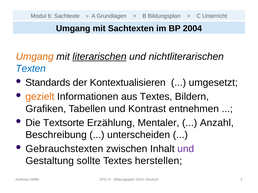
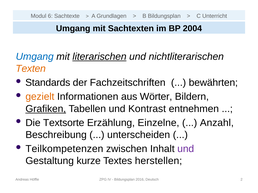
Umgang colour: orange -> blue (35, 57)
Texten colour: blue -> orange (31, 69)
Kontextualisieren: Kontextualisieren -> Fachzeitschriften (128, 83)
umgesetzt: umgesetzt -> bewährten (213, 83)
aus Textes: Textes -> Wörter (156, 97)
Grafiken underline: none -> present (46, 109)
Mentaler: Mentaler -> Einzelne (158, 123)
Gebrauchstexten: Gebrauchstexten -> Teilkompetenzen (64, 149)
sollte: sollte -> kurze (89, 161)
